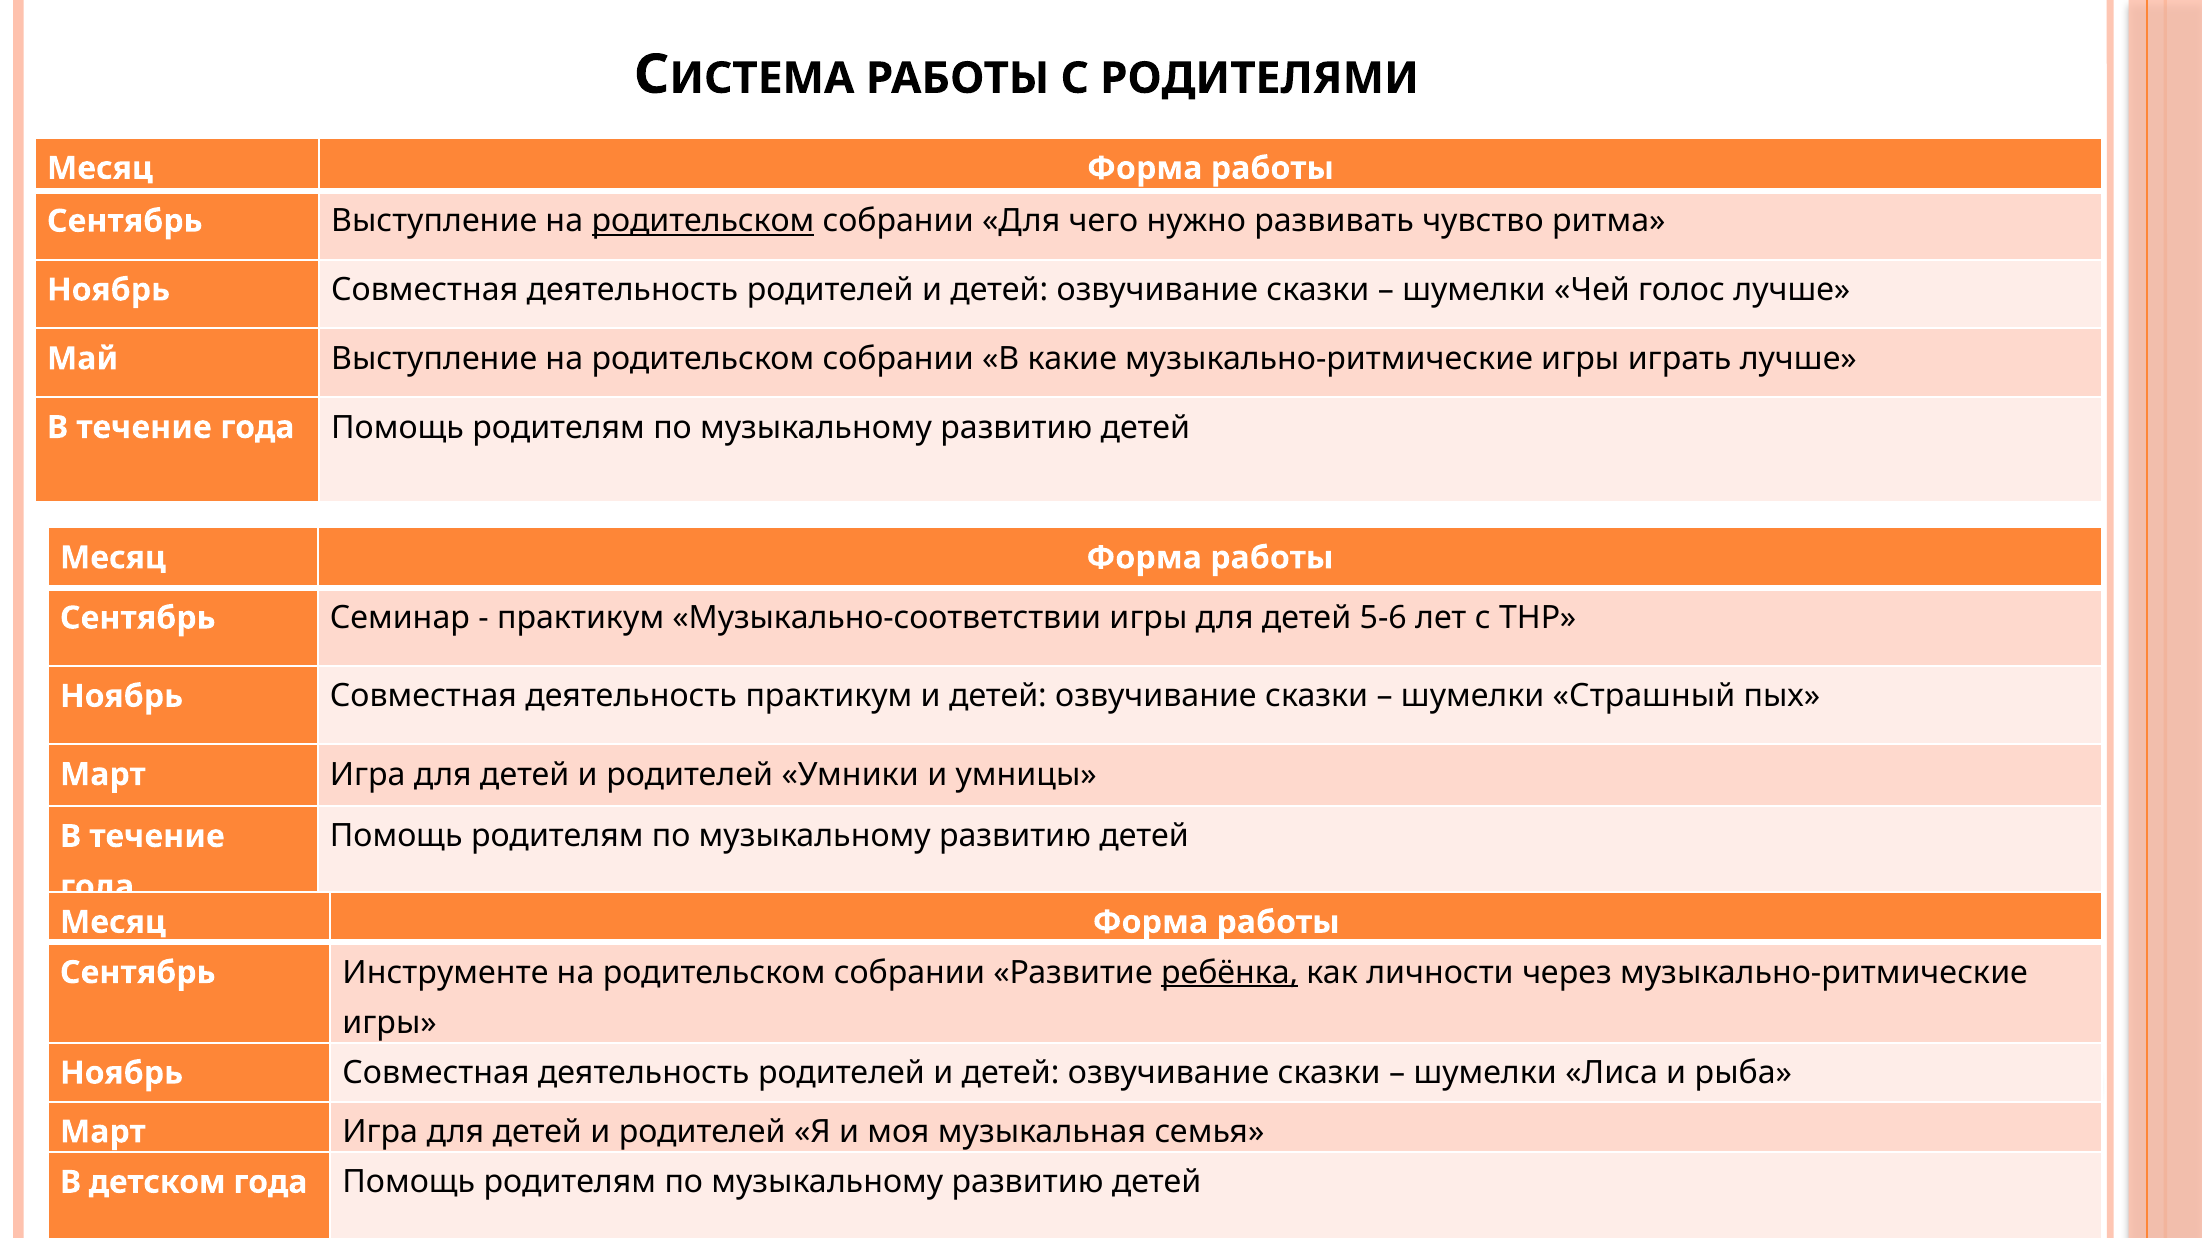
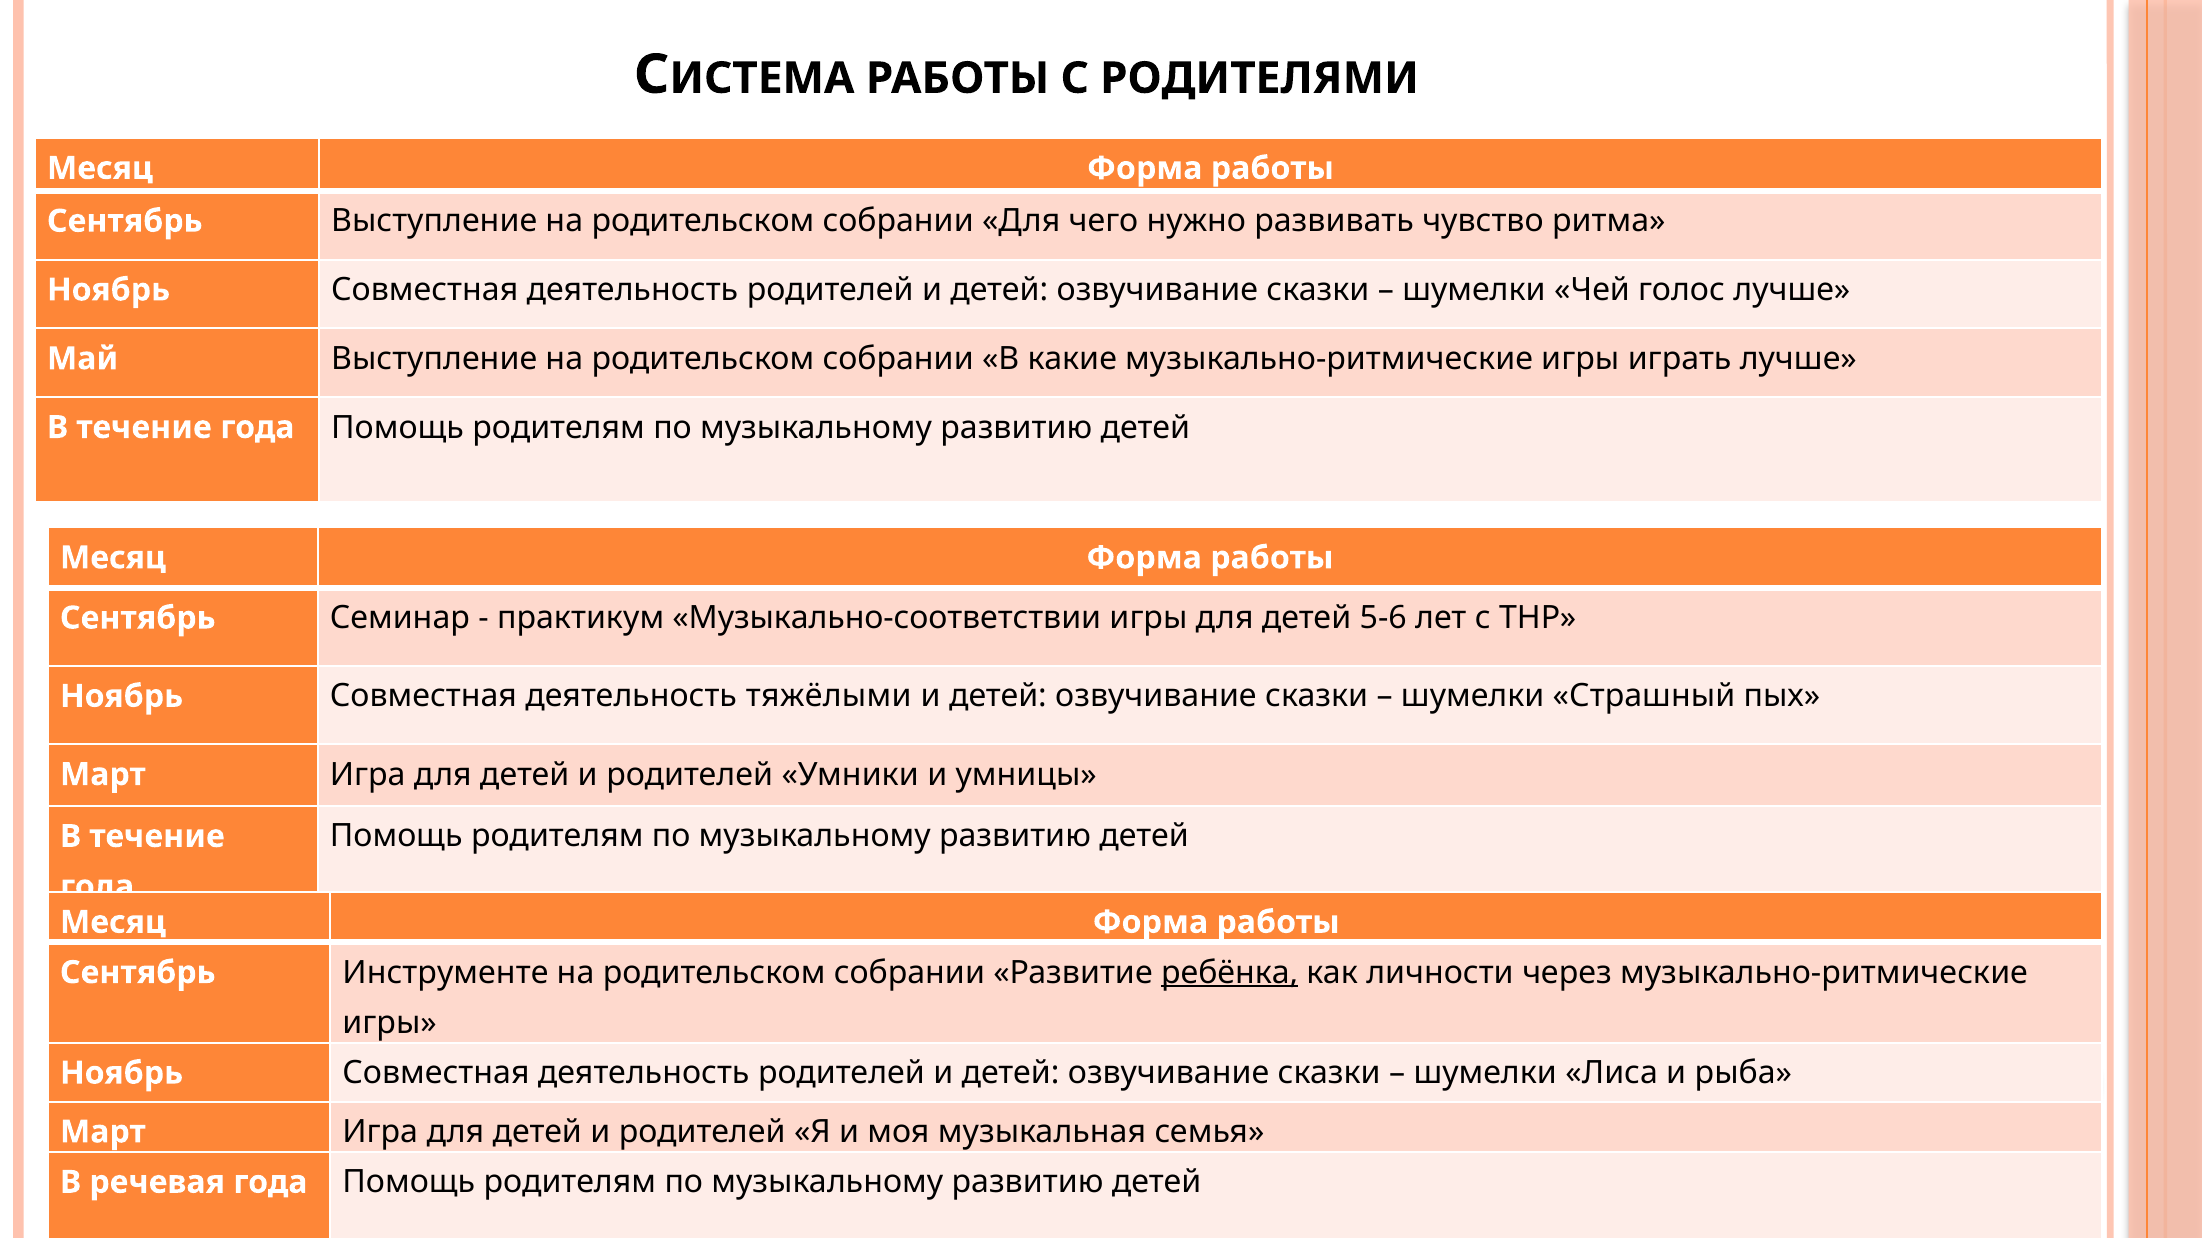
родительском underline: present -> none (703, 221)
деятельность практикум: практикум -> тяжёлыми (829, 697)
детском: детском -> речевая (157, 1183)
